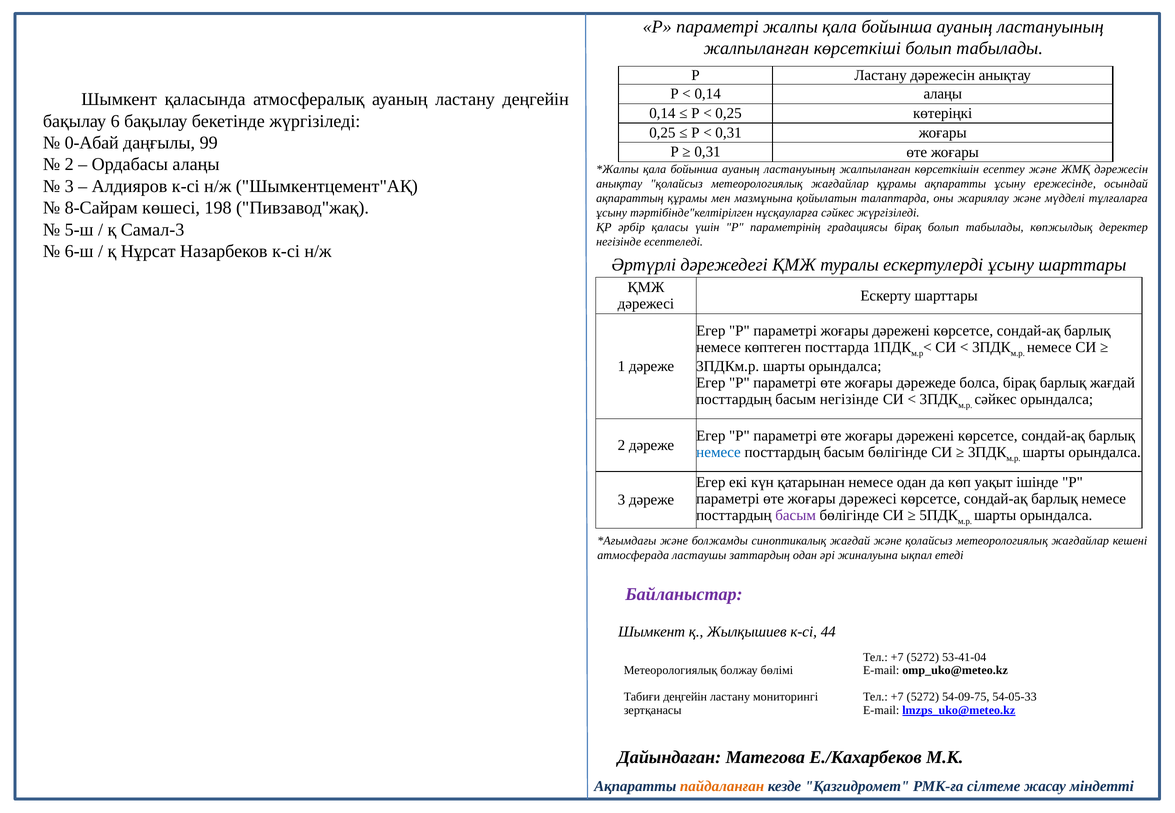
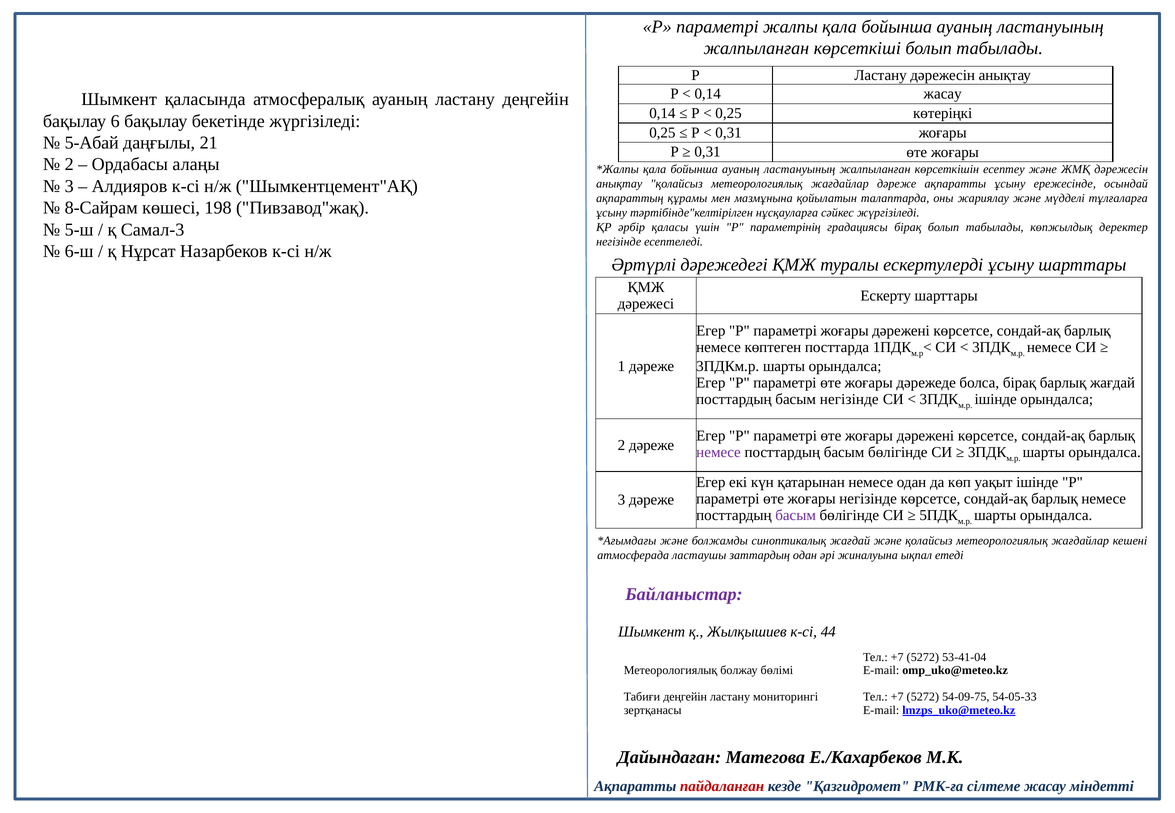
0,14 алаңы: алаңы -> жасау (943, 94)
0-Абай: 0-Абай -> 5-Абай (92, 143)
99: 99 -> 21 (209, 143)
жағдайлар құрамы: құрамы -> дәреже (897, 184)
сәйкес: сәйкес -> ішінде (996, 400)
немесе colour: blue -> purple (718, 453)
жоғары дәрежесі: дәрежесі -> негізінде (868, 499)
пайдаланған colour: orange -> red (722, 786)
